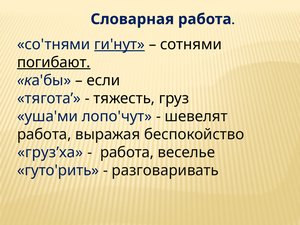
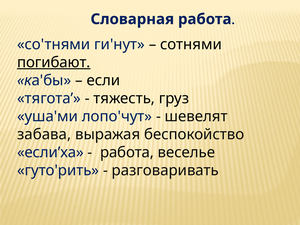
ги'нут underline: present -> none (119, 44)
работа: работа -> забава (44, 134)
груз’ха: груз’ха -> если’ха (50, 152)
